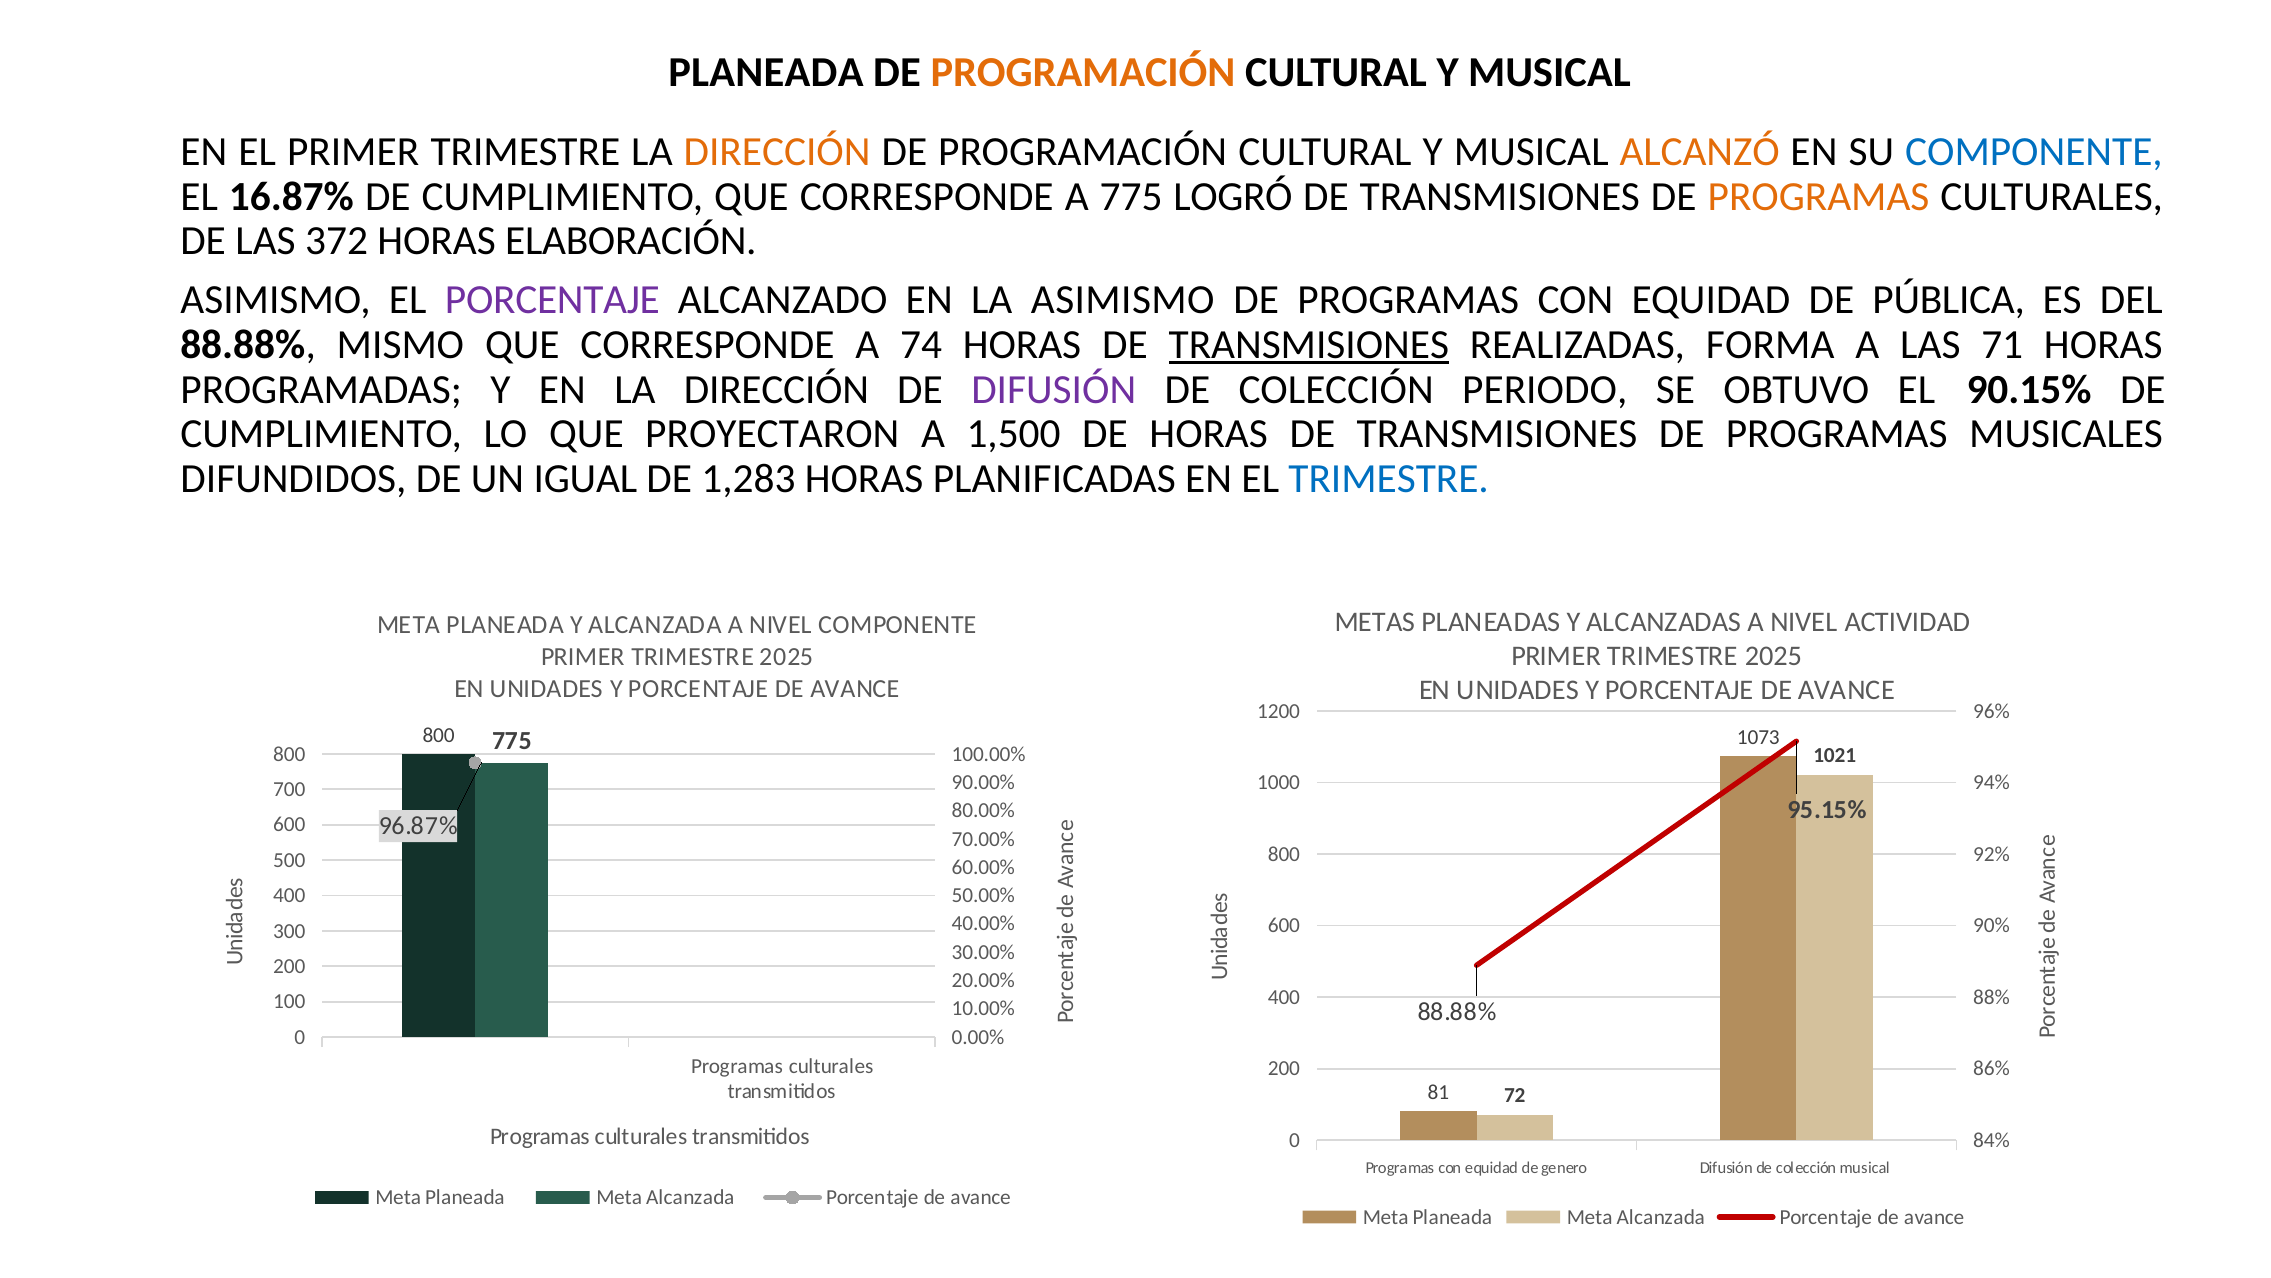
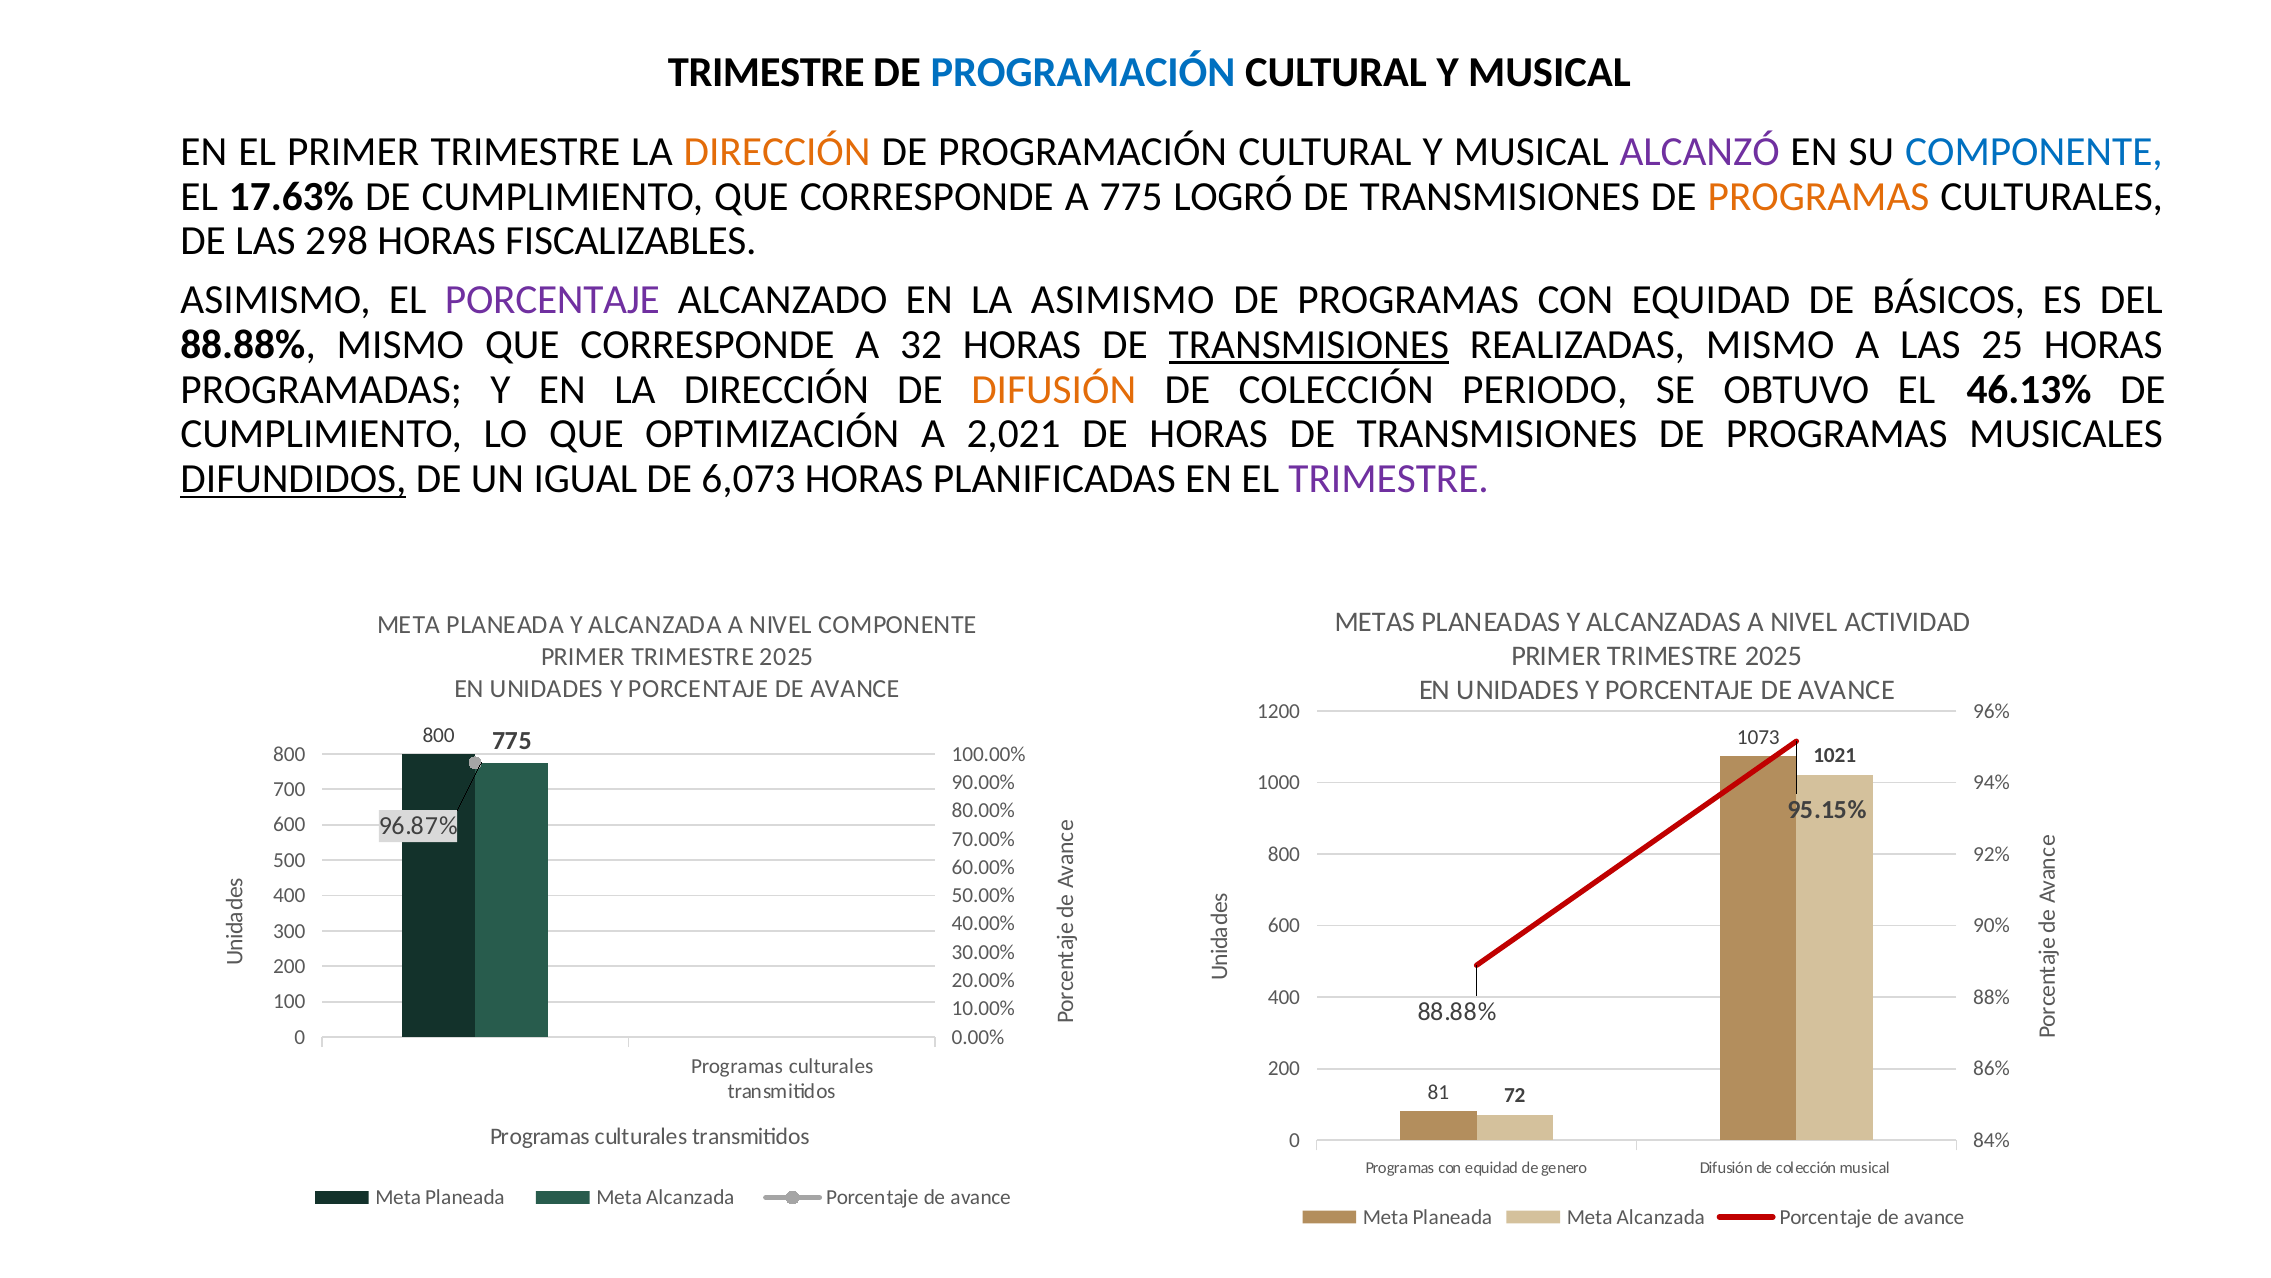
PLANEADA: PLANEADA -> TRIMESTRE (766, 72)
PROGRAMACIÓN colour: orange -> blue (1083, 72)
ALCANZÓ colour: orange -> purple (1700, 152)
16.87%: 16.87% -> 17.63% (291, 197)
372: 372 -> 298 (337, 241)
ELABORACIÓN: ELABORACIÓN -> FISCALIZABLES (631, 241)
PÚBLICA: PÚBLICA -> BÁSICOS (1949, 300)
74: 74 -> 32 (921, 345)
REALIZADAS FORMA: FORMA -> MISMO (1770, 345)
71: 71 -> 25 (2002, 345)
DIFUSIÓN colour: purple -> orange (1054, 389)
90.15%: 90.15% -> 46.13% (2029, 389)
PROYECTARON: PROYECTARON -> OPTIMIZACIÓN (772, 434)
1,500: 1,500 -> 2,021 (1014, 434)
DIFUNDIDOS underline: none -> present (293, 479)
1,283: 1,283 -> 6,073 (748, 479)
TRIMESTRE colour: blue -> purple (1389, 479)
